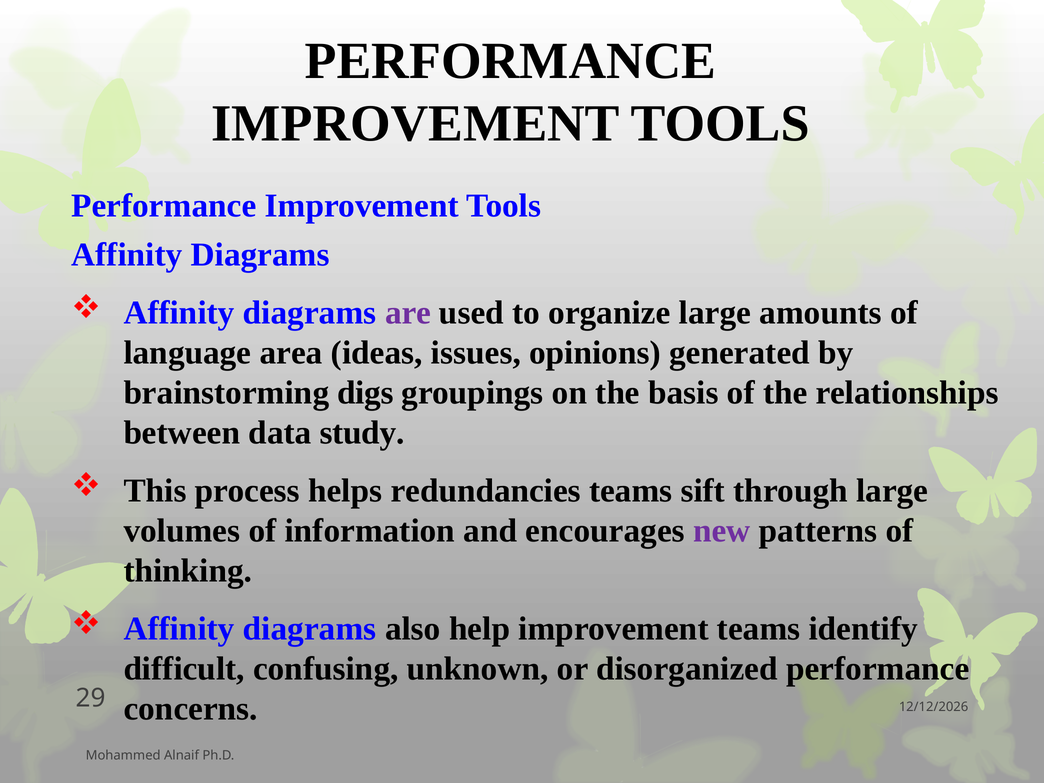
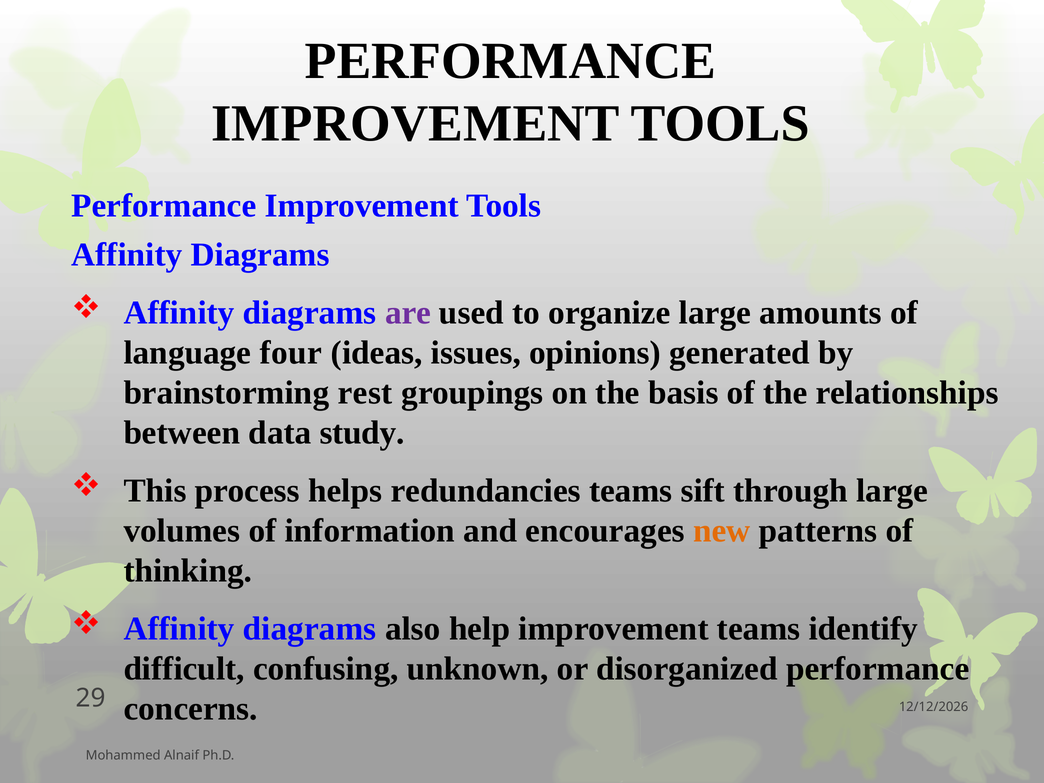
area: area -> four (291, 353)
digs: digs -> rest (365, 393)
new colour: purple -> orange (722, 531)
